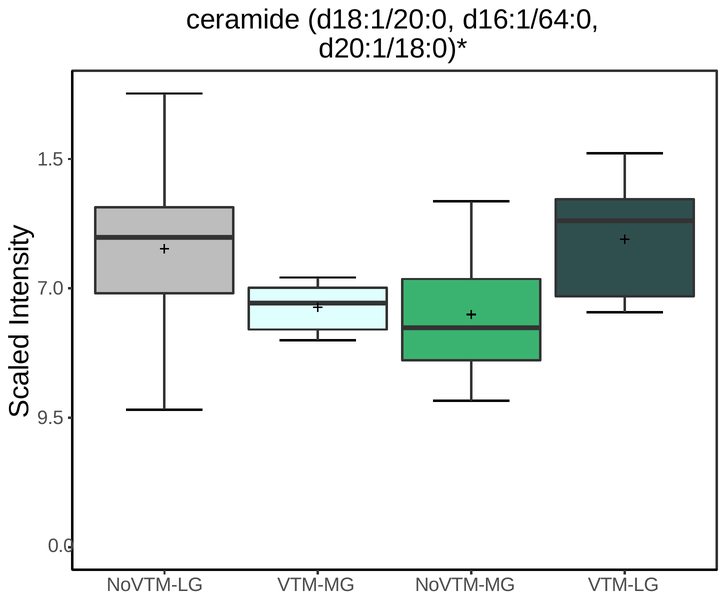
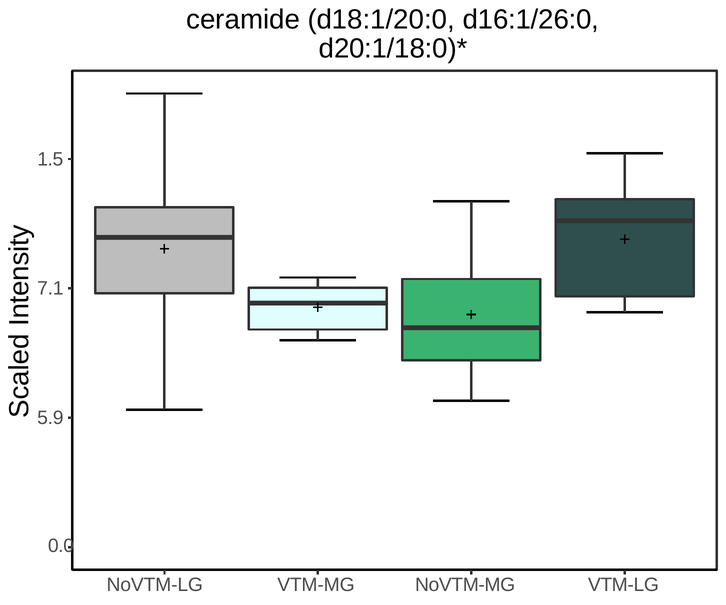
d16:1/64:0: d16:1/64:0 -> d16:1/26:0 (531, 19)
7.0: 7.0 -> 7.1 (50, 289)
9.5: 9.5 -> 5.9 (50, 418)
